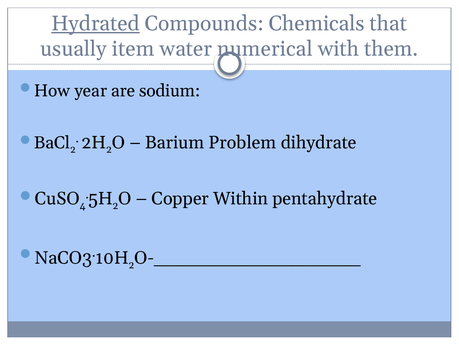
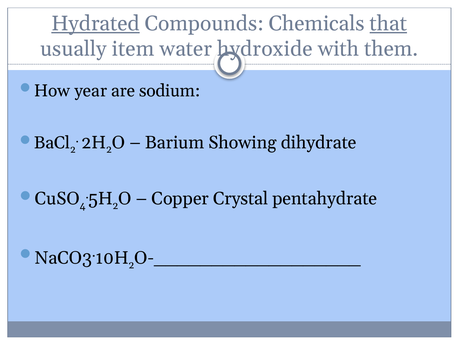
that underline: none -> present (388, 24)
numerical: numerical -> hydroxide (265, 49)
Problem: Problem -> Showing (242, 142)
Within: Within -> Crystal (241, 198)
